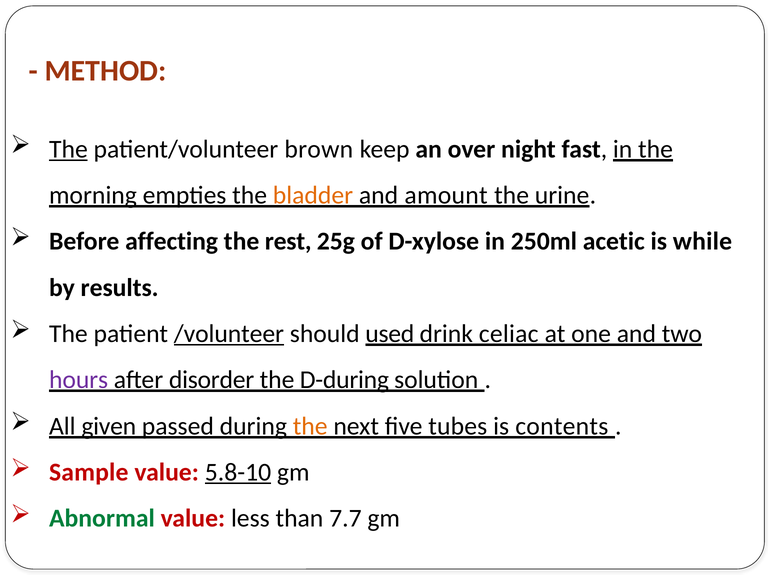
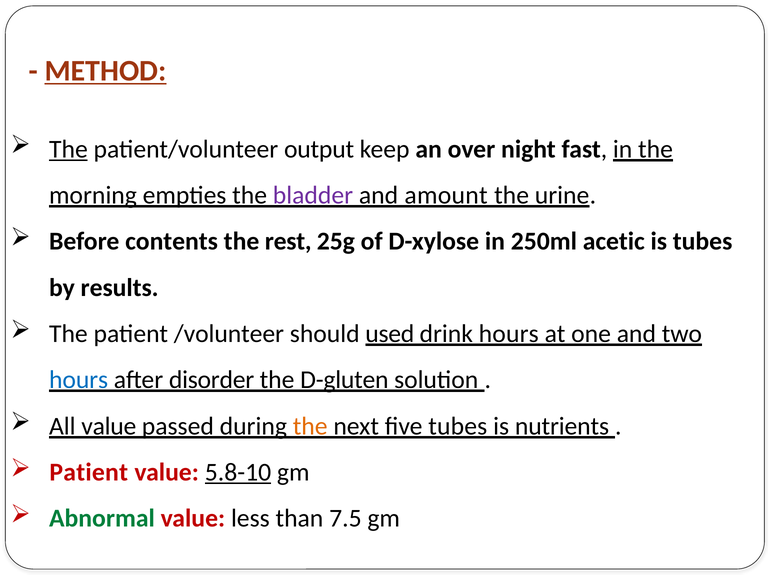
METHOD underline: none -> present (106, 71)
brown: brown -> output (319, 149)
bladder colour: orange -> purple (313, 195)
affecting: affecting -> contents (172, 242)
is while: while -> tubes (703, 242)
/volunteer underline: present -> none (229, 334)
drink celiac: celiac -> hours (509, 334)
hours colour: purple -> blue (79, 380)
D-during: D-during -> D-gluten (344, 380)
All given: given -> value (109, 426)
contents: contents -> nutrients (562, 426)
Sample: Sample -> Patient (89, 473)
7.7: 7.7 -> 7.5 (345, 519)
